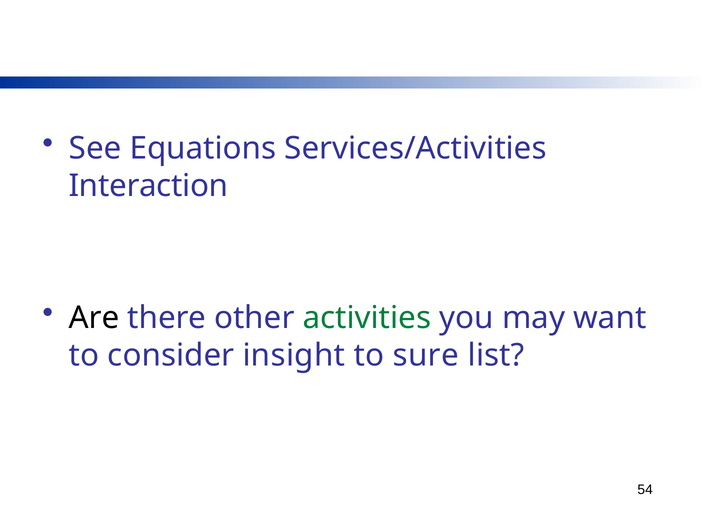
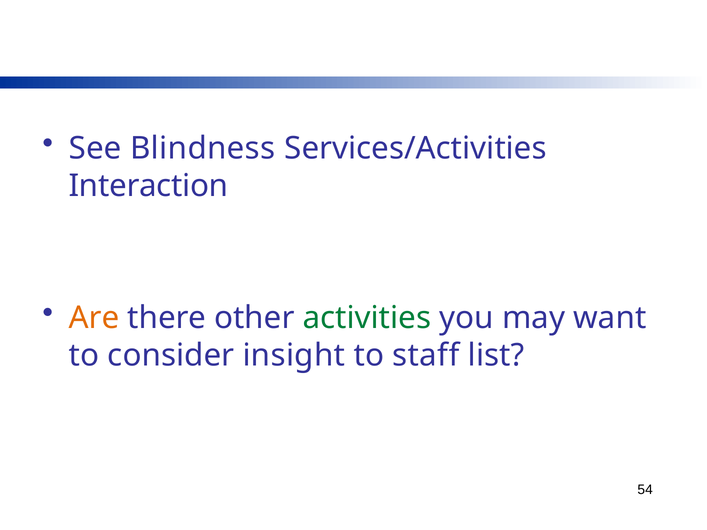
Equations: Equations -> Blindness (203, 148)
Are colour: black -> orange (94, 318)
sure: sure -> staff (426, 356)
